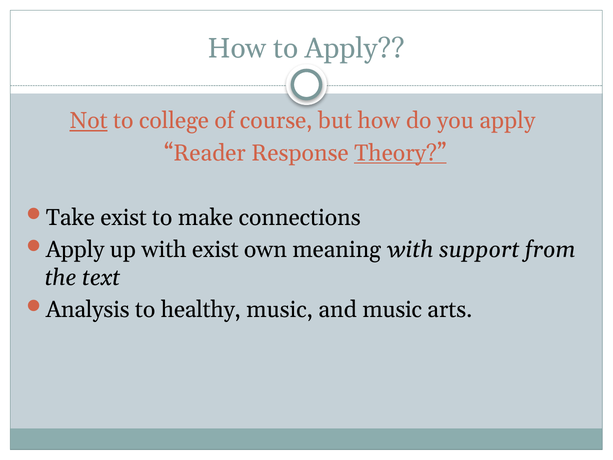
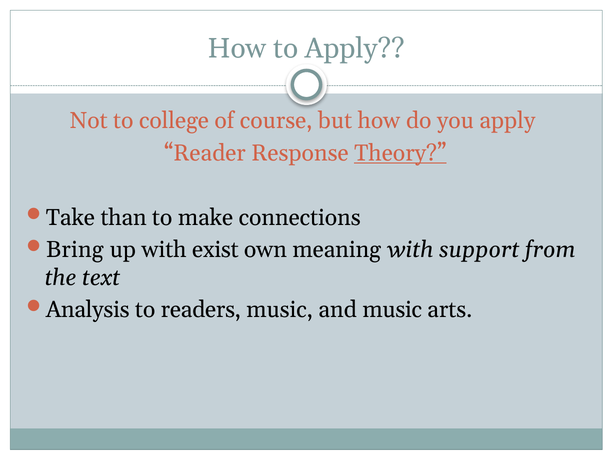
Not underline: present -> none (89, 121)
Take exist: exist -> than (124, 217)
Apply: Apply -> Bring (75, 250)
healthy: healthy -> readers (201, 310)
